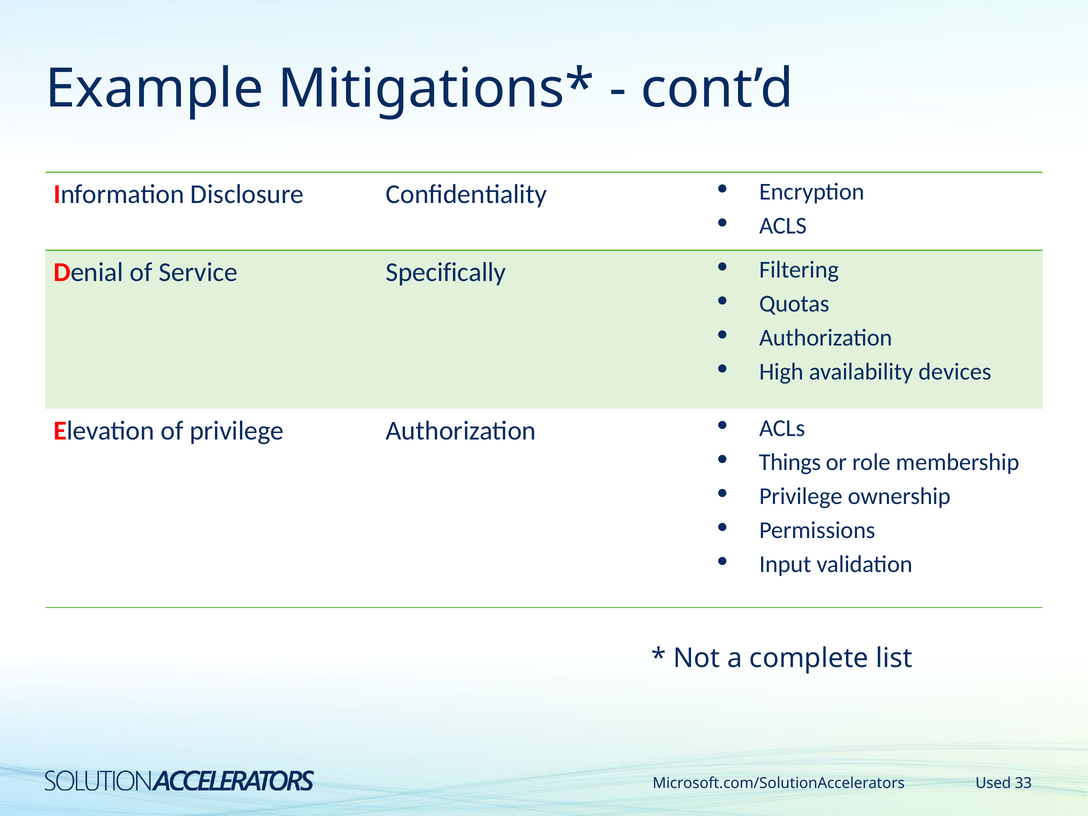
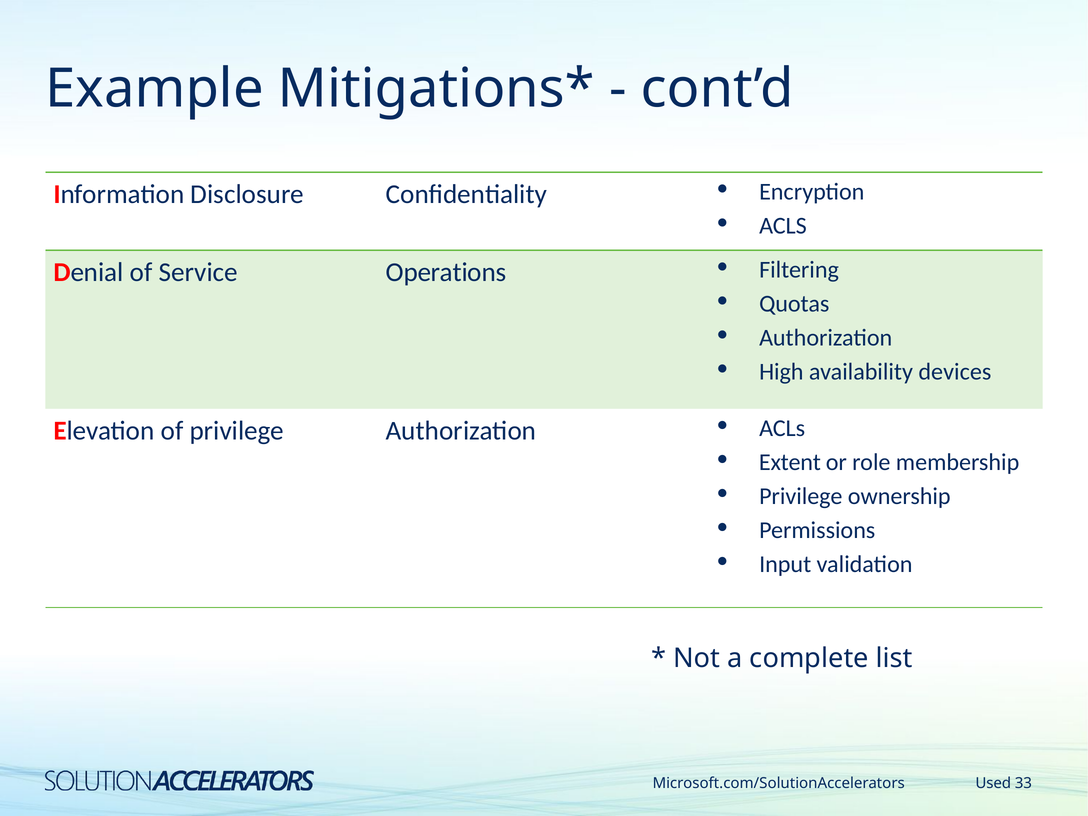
Specifically: Specifically -> Operations (446, 272)
Things: Things -> Extent (790, 462)
